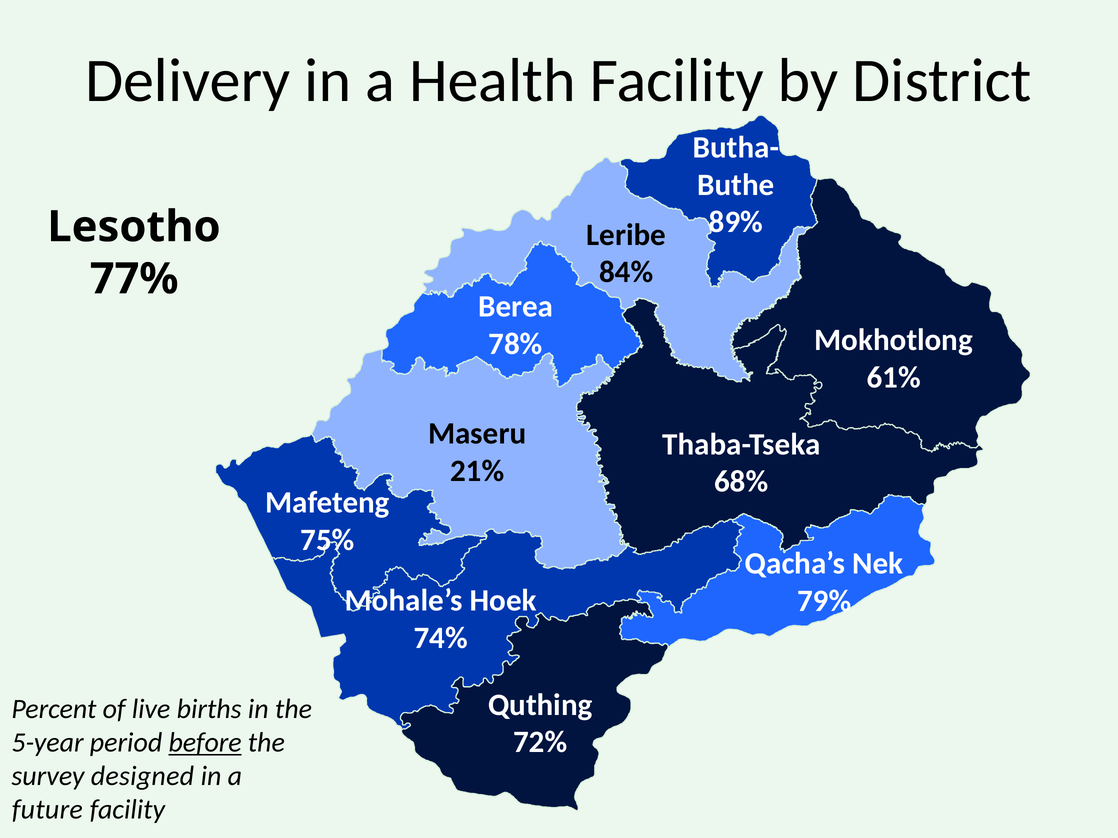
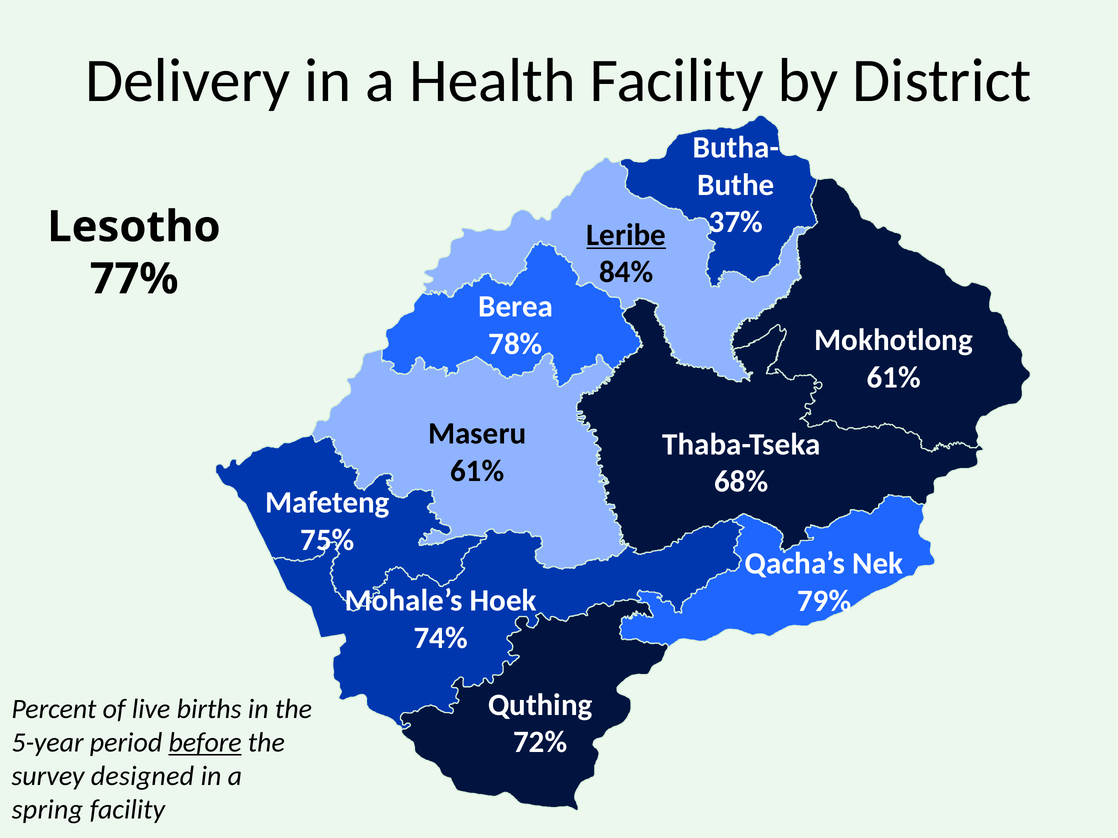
89%: 89% -> 37% (736, 222)
Leribe underline: none -> present (626, 235)
21%: 21% -> 61% (477, 471)
future: future -> spring (47, 810)
